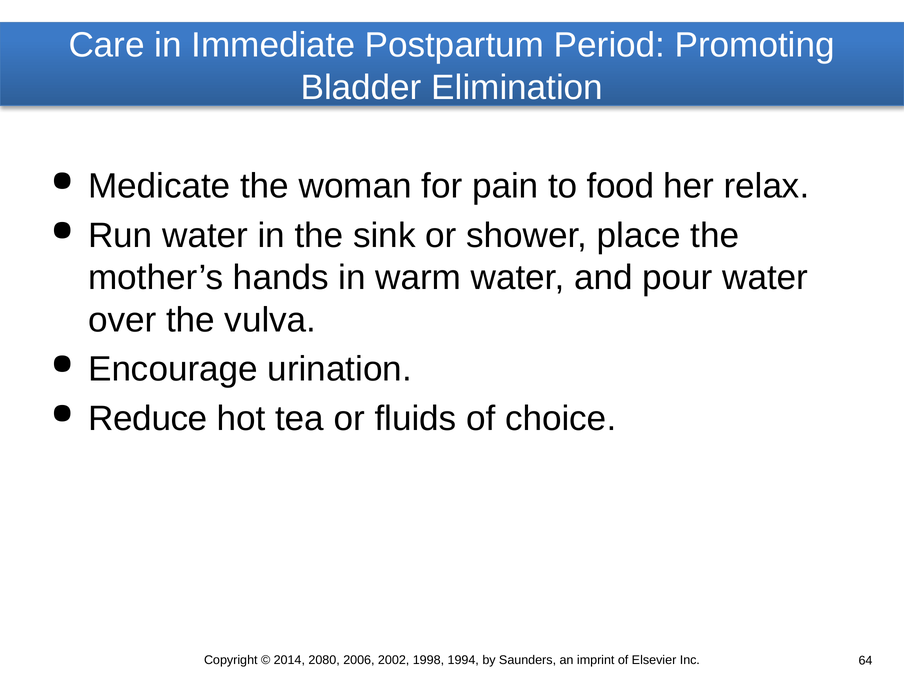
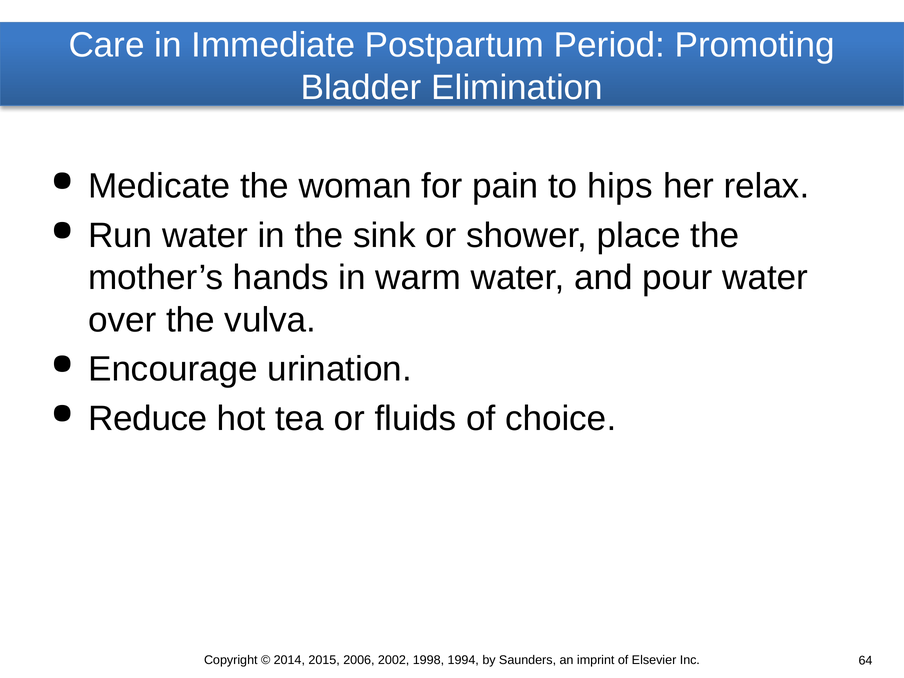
food: food -> hips (620, 186)
2080: 2080 -> 2015 (324, 660)
